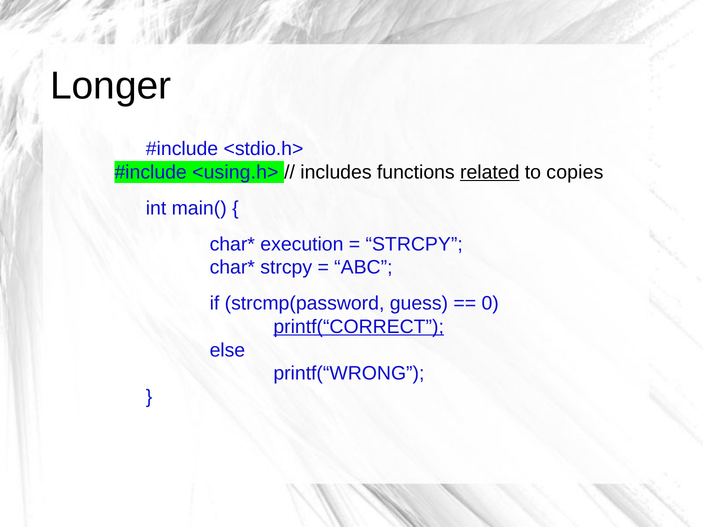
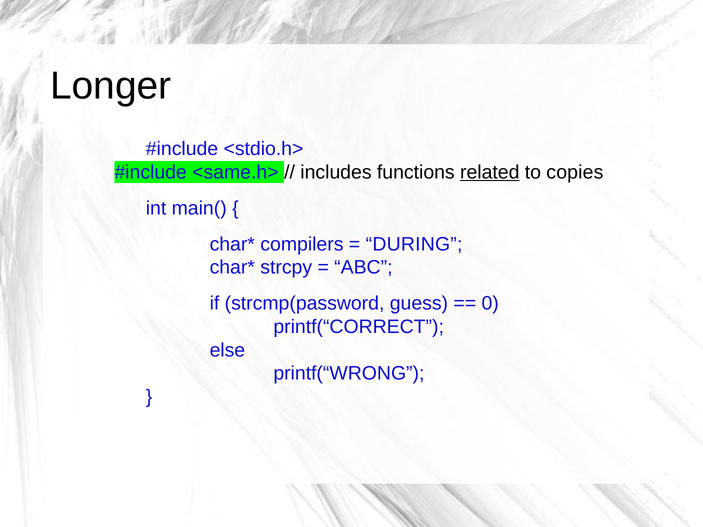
<using.h>: <using.h> -> <same.h> (235, 172)
execution: execution -> compilers (302, 244)
STRCPY: STRCPY -> DURING (414, 244)
printf(“CORRECT underline: present -> none (359, 327)
